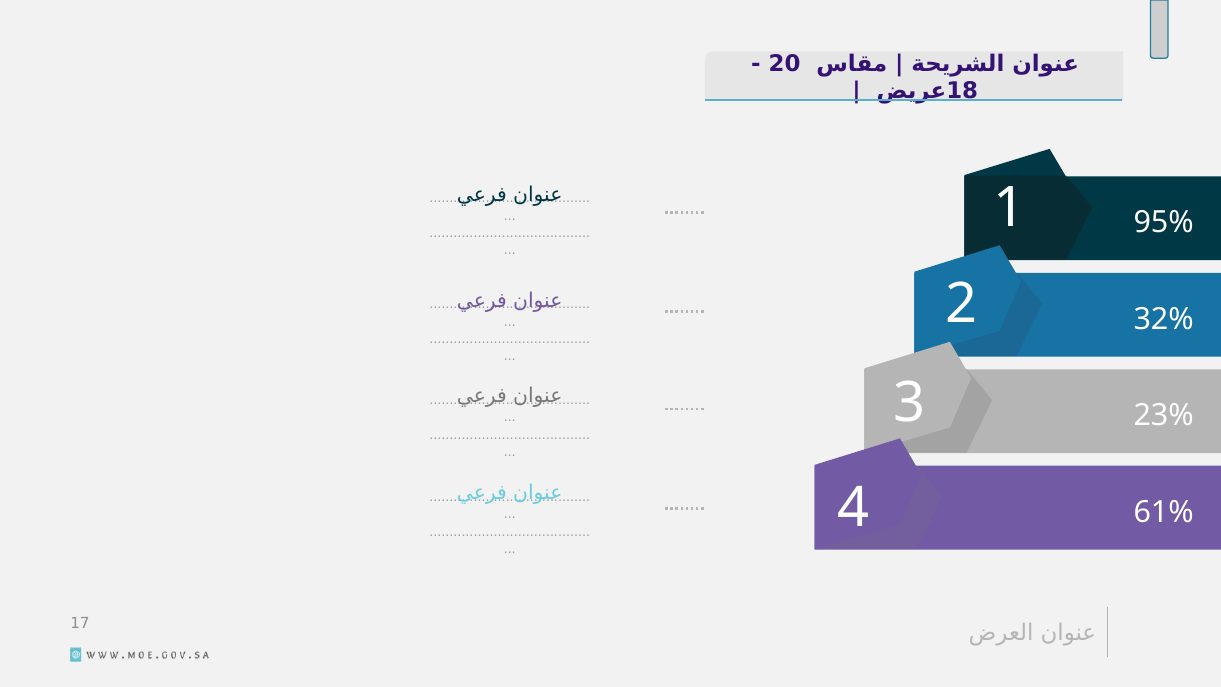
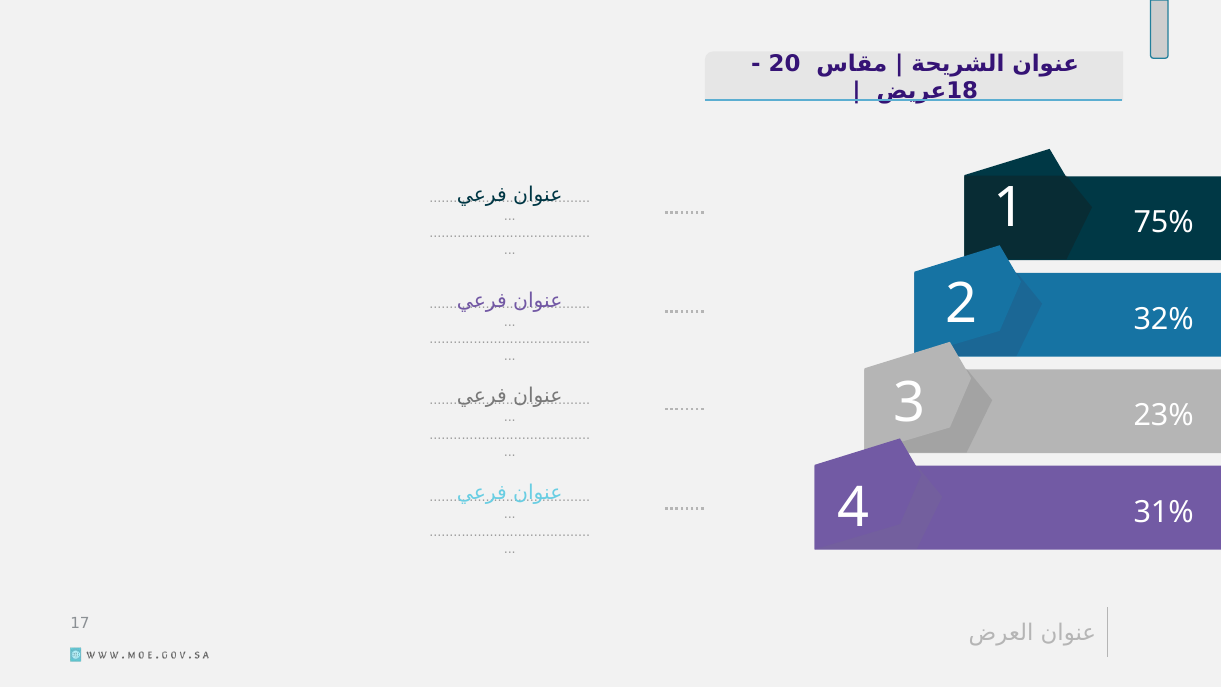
95%: 95% -> 75% (1164, 222)
61%: 61% -> 31% (1164, 512)
